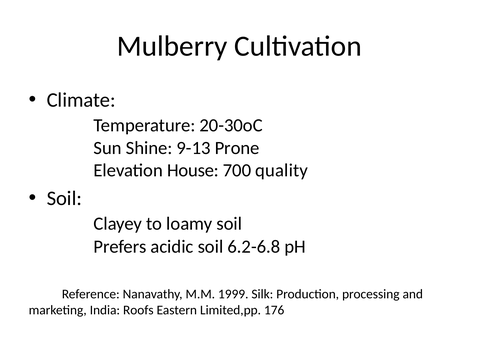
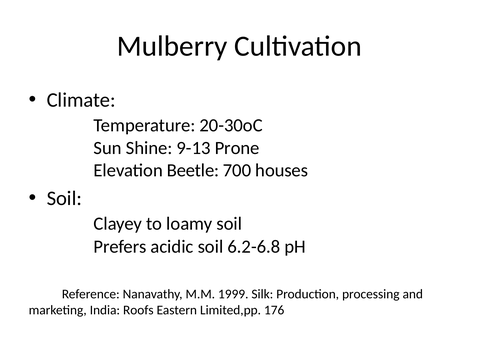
House: House -> Beetle (193, 171)
quality: quality -> houses (282, 171)
